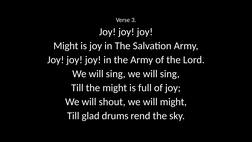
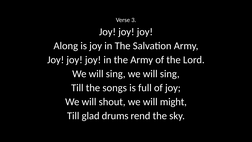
Might: Might -> Along (66, 46)
the might: might -> songs (115, 88)
